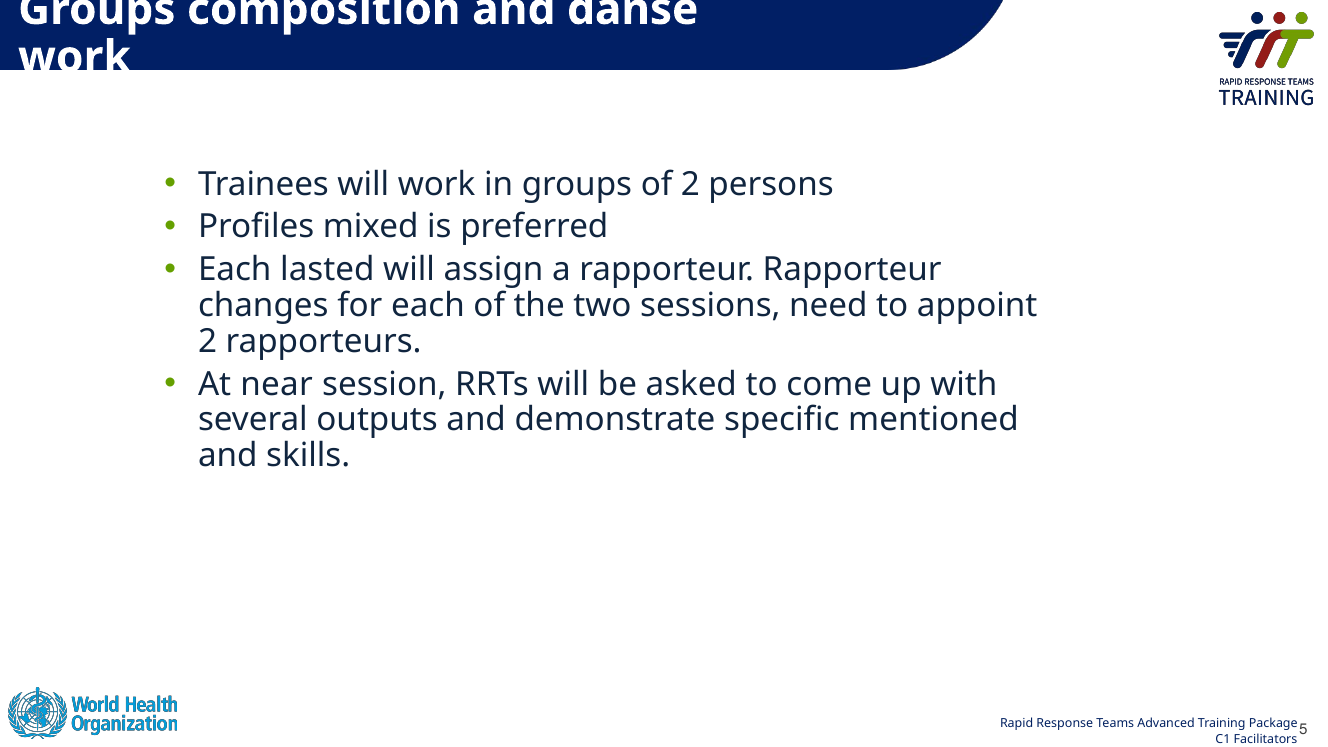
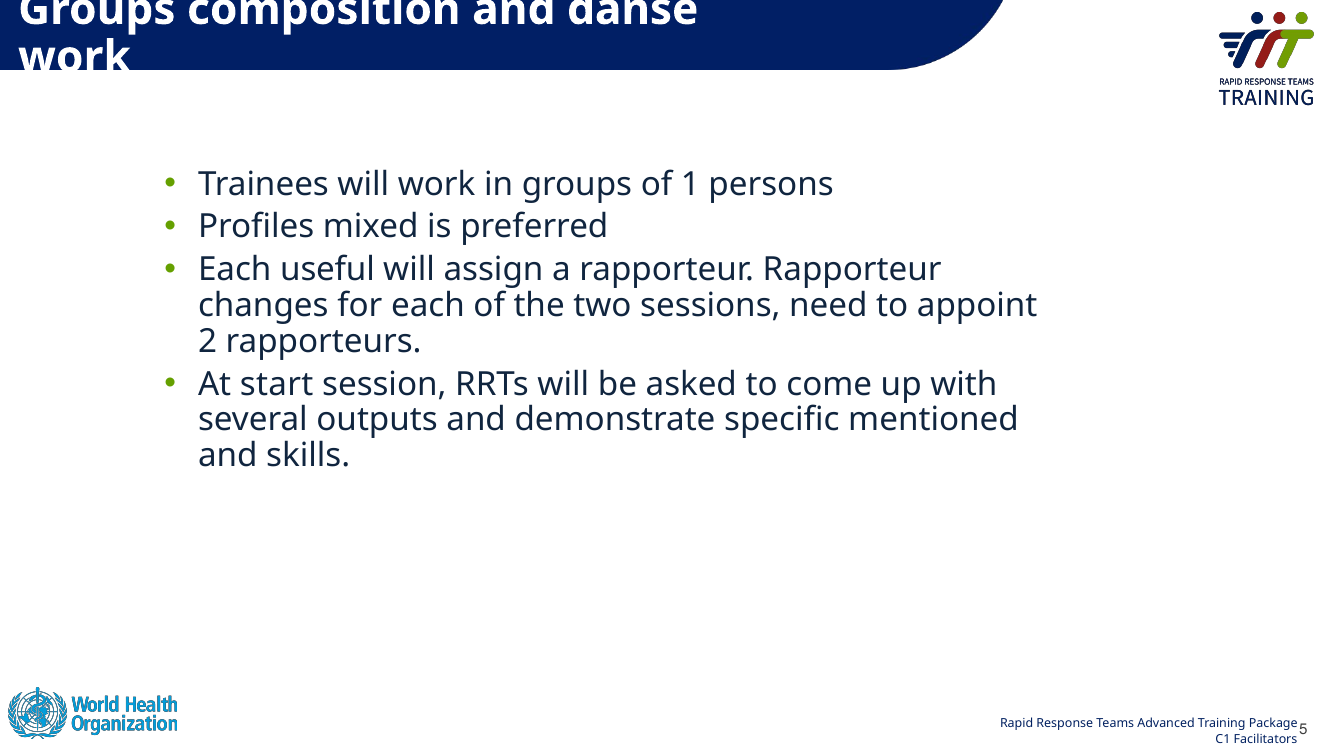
of 2: 2 -> 1 (690, 184)
lasted: lasted -> useful (328, 270)
near: near -> start (277, 384)
